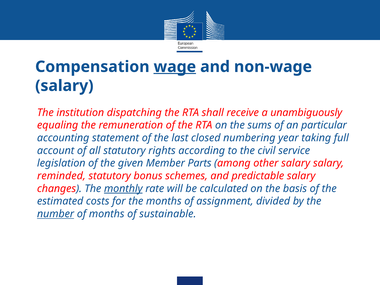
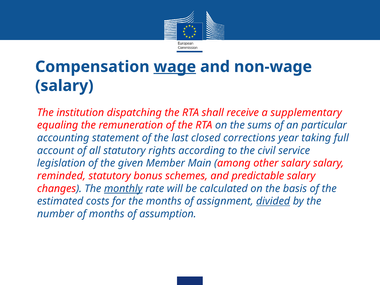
unambiguously: unambiguously -> supplementary (306, 113)
numbering: numbering -> corrections (249, 138)
Parts: Parts -> Main (200, 163)
divided underline: none -> present (273, 201)
number underline: present -> none (56, 214)
sustainable: sustainable -> assumption (168, 214)
